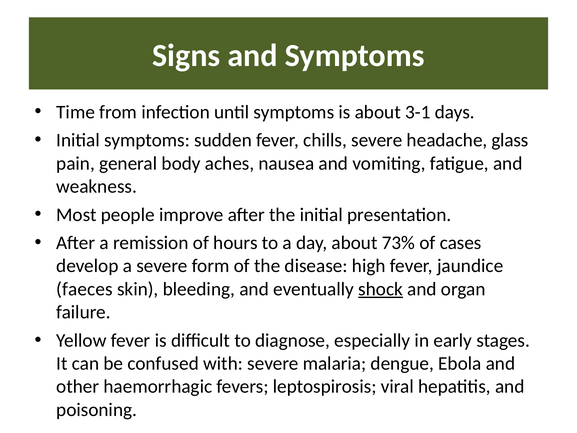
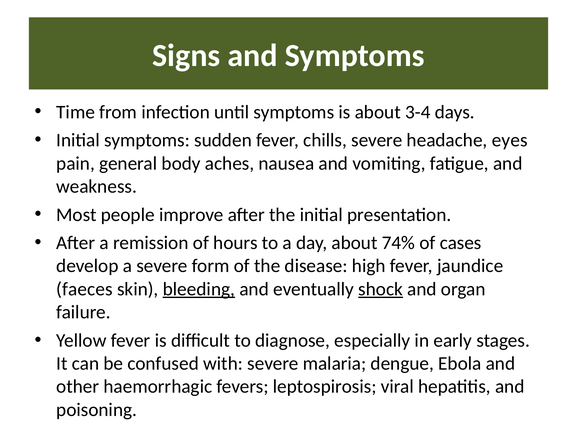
3-1: 3-1 -> 3-4 (418, 112)
glass: glass -> eyes (510, 140)
73%: 73% -> 74% (398, 243)
bleeding underline: none -> present (199, 289)
